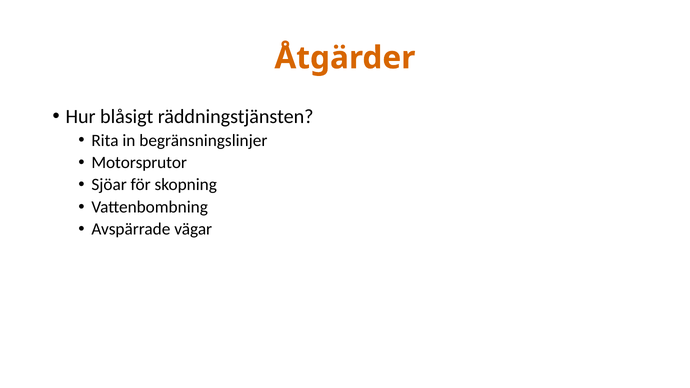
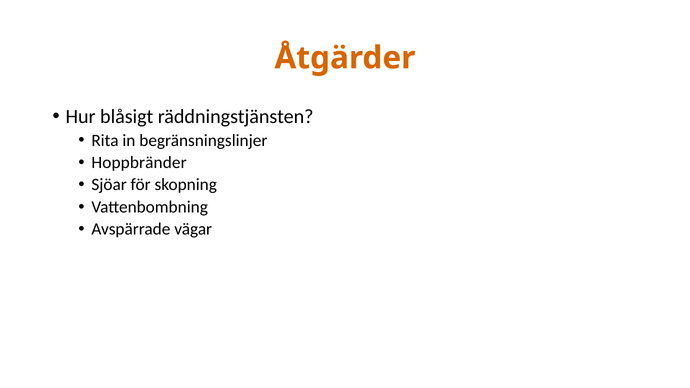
Motorsprutor: Motorsprutor -> Hoppbränder (139, 163)
